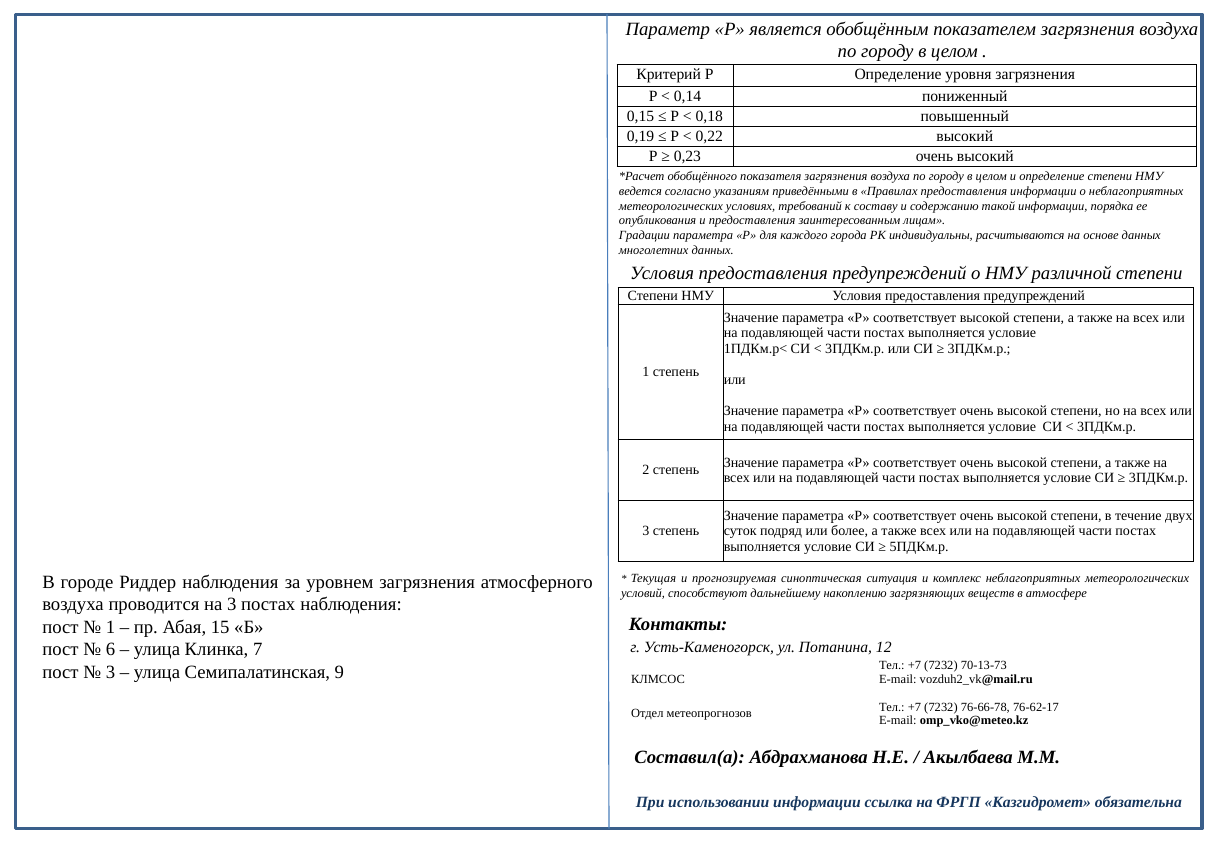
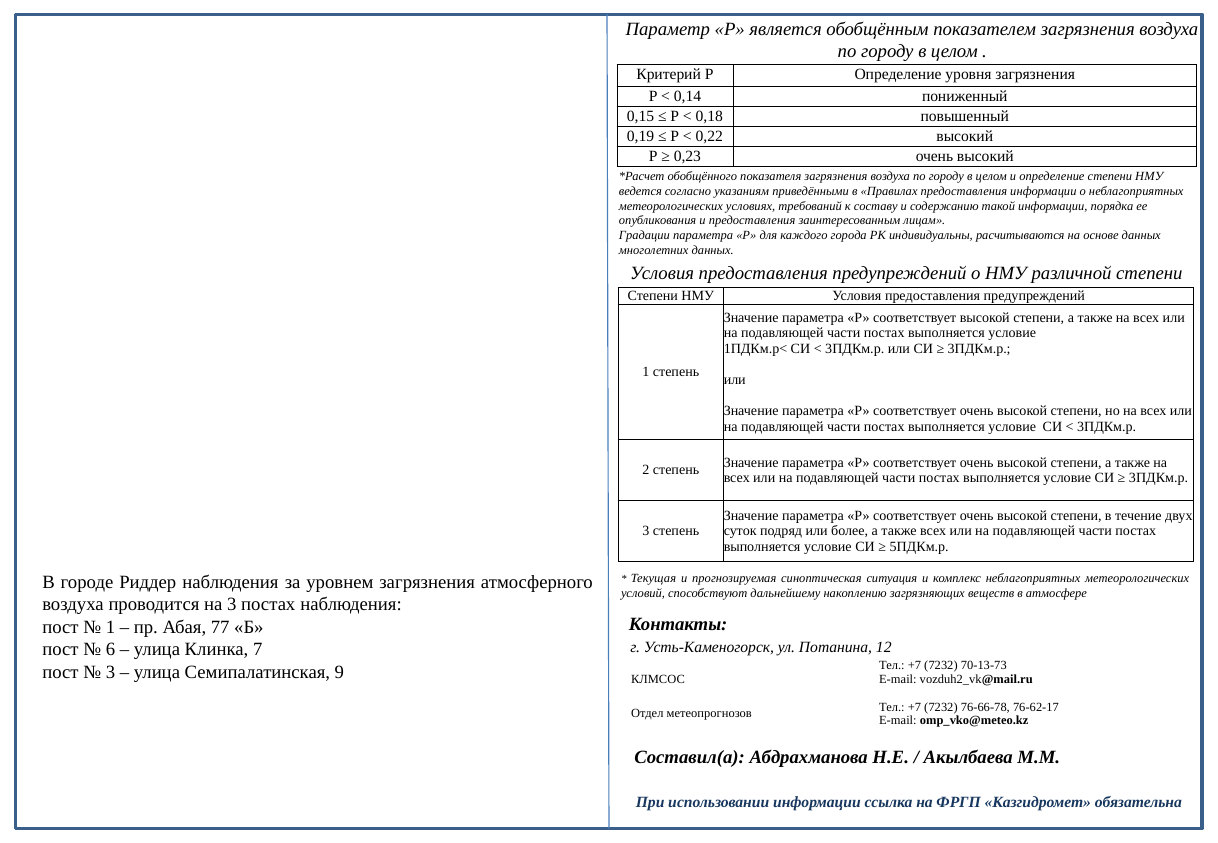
15: 15 -> 77 (220, 627)
